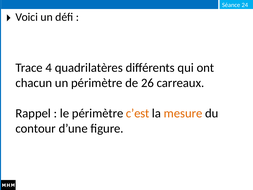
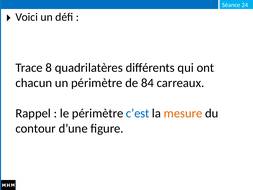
4: 4 -> 8 (49, 68)
26: 26 -> 84 (147, 83)
c’est colour: orange -> blue (138, 113)
